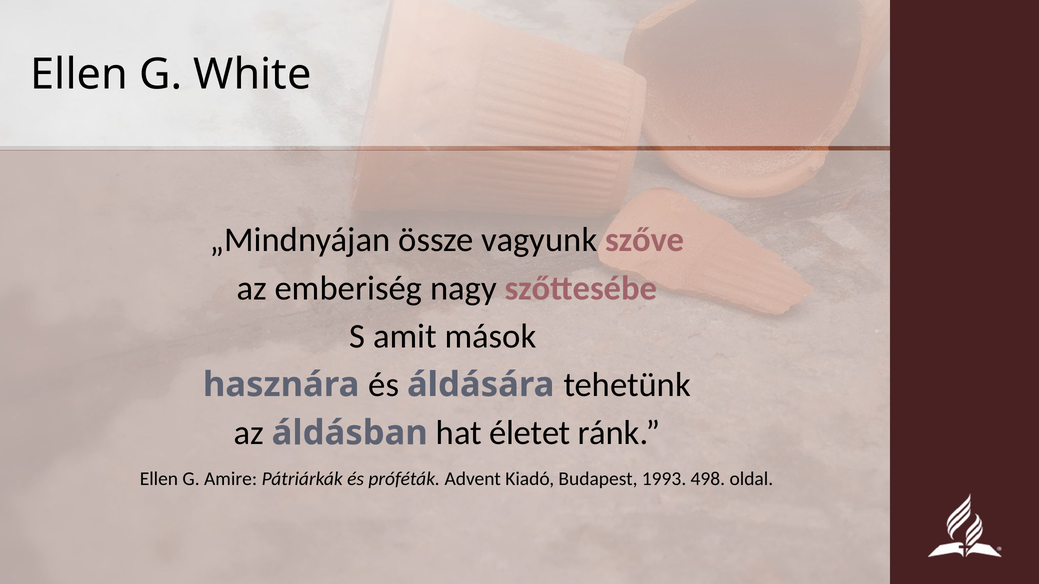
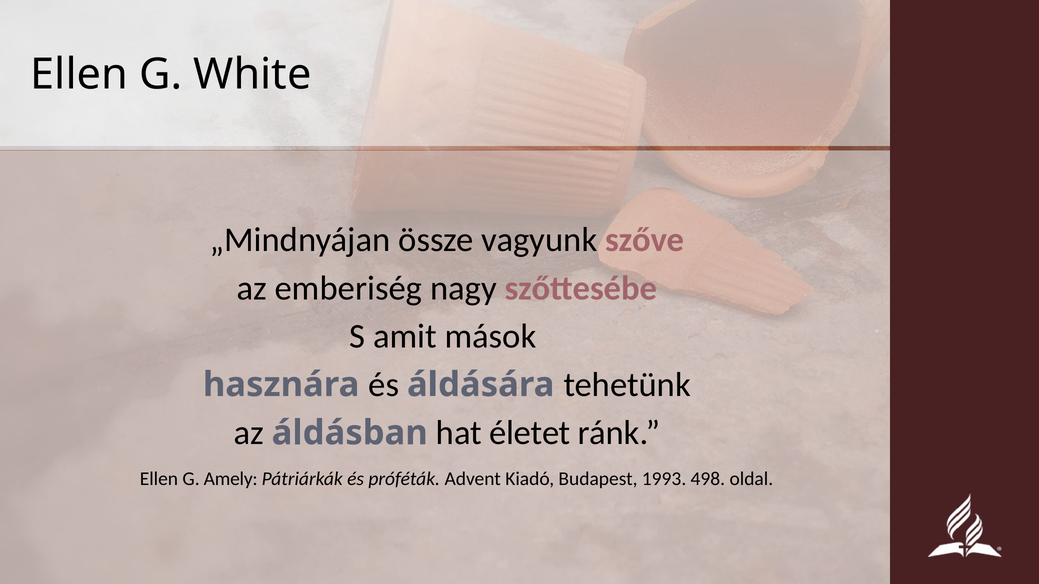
Amire: Amire -> Amely (231, 479)
